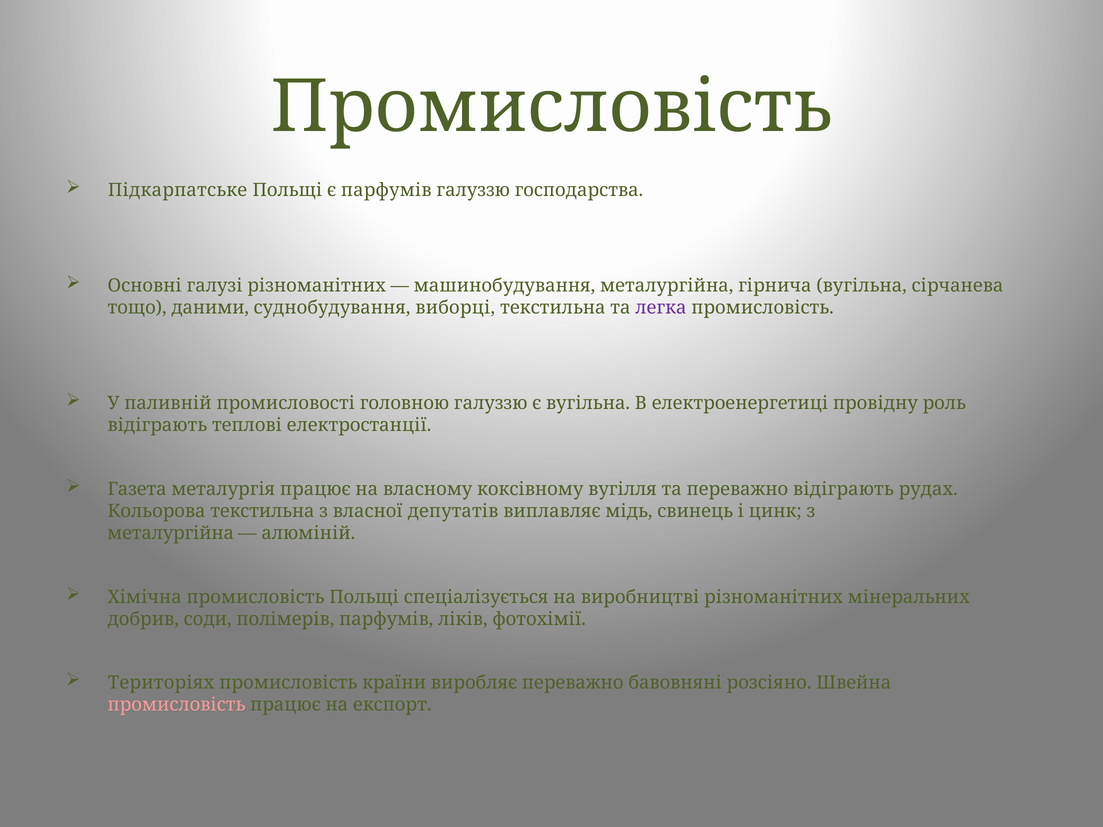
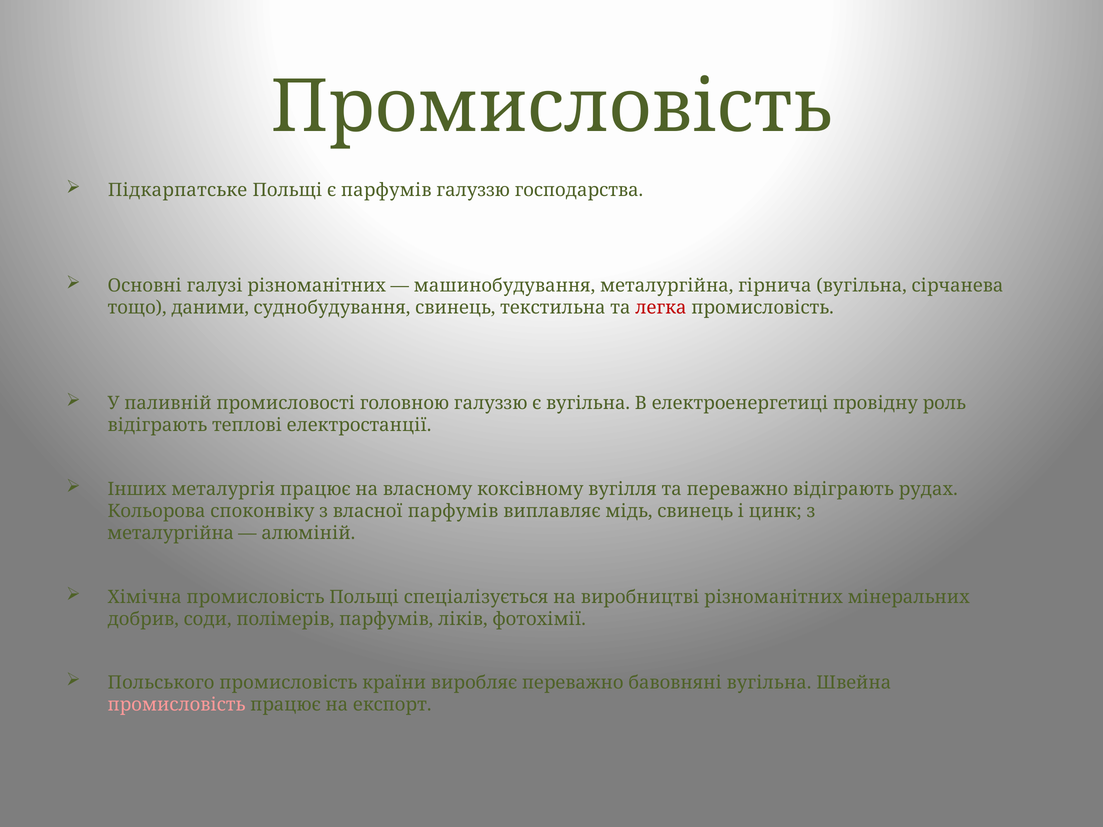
суднобудування виборці: виборці -> свинець (455, 308)
легка colour: purple -> red (661, 308)
Газета: Газета -> Інших (137, 489)
Кольорова текстильна: текстильна -> споконвіку (262, 511)
власної депутатів: депутатів -> парфумів (453, 511)
Територіях: Територіях -> Польського (161, 683)
бавовняні розсіяно: розсіяно -> вугільна (769, 683)
